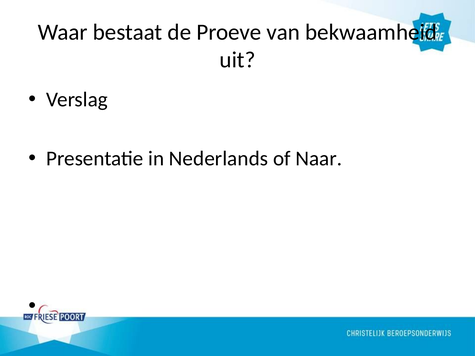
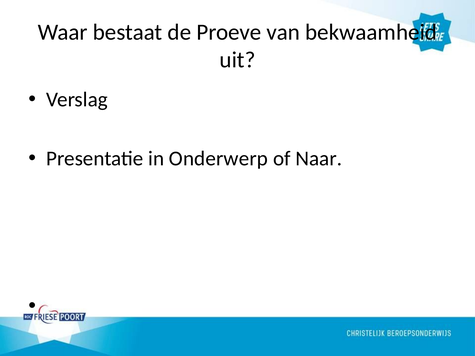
Nederlands: Nederlands -> Onderwerp (218, 159)
